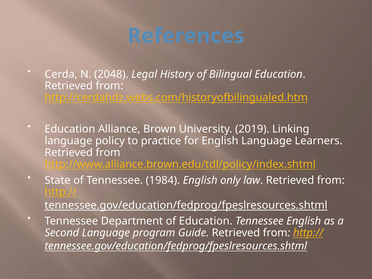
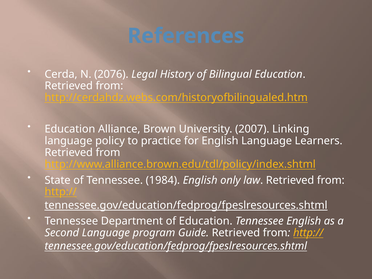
2048: 2048 -> 2076 (111, 74)
2019: 2019 -> 2007 (252, 129)
